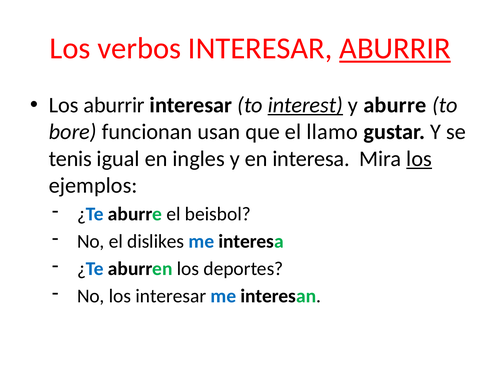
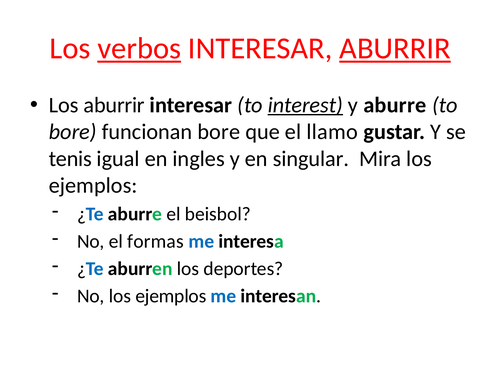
verbos underline: none -> present (139, 48)
funcionan usan: usan -> bore (219, 132)
en interesa: interesa -> singular (311, 159)
los underline: present -> none (419, 159)
dislikes: dislikes -> formas (156, 241)
No los interesar: interesar -> ejemplos (171, 296)
